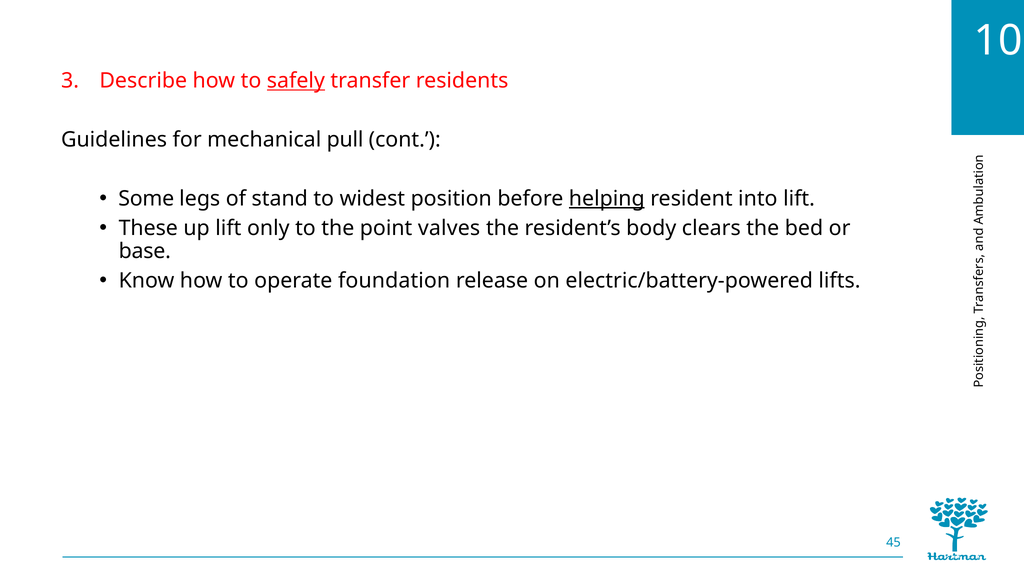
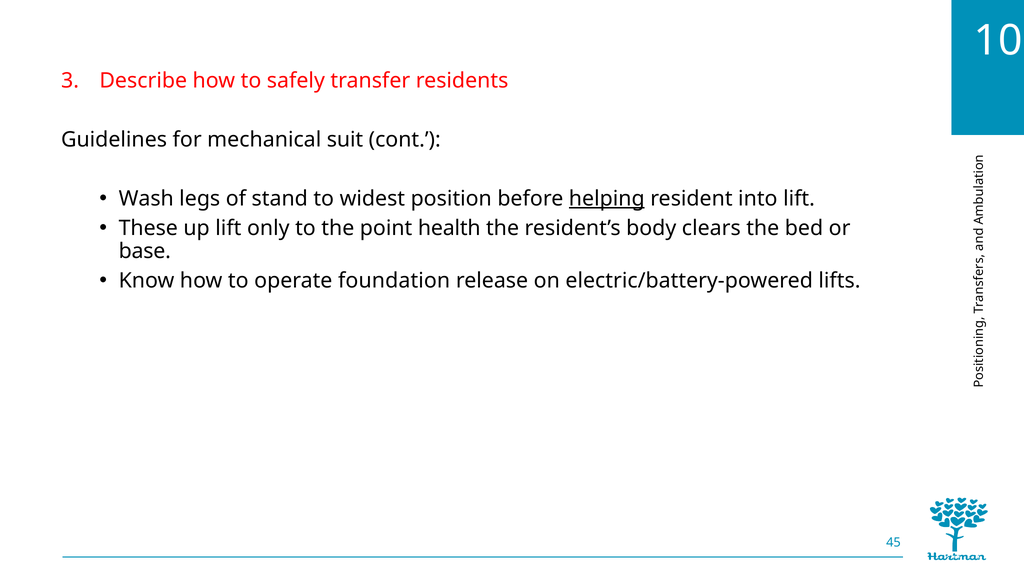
safely underline: present -> none (296, 81)
pull: pull -> suit (345, 140)
Some: Some -> Wash (146, 199)
valves: valves -> health (449, 228)
